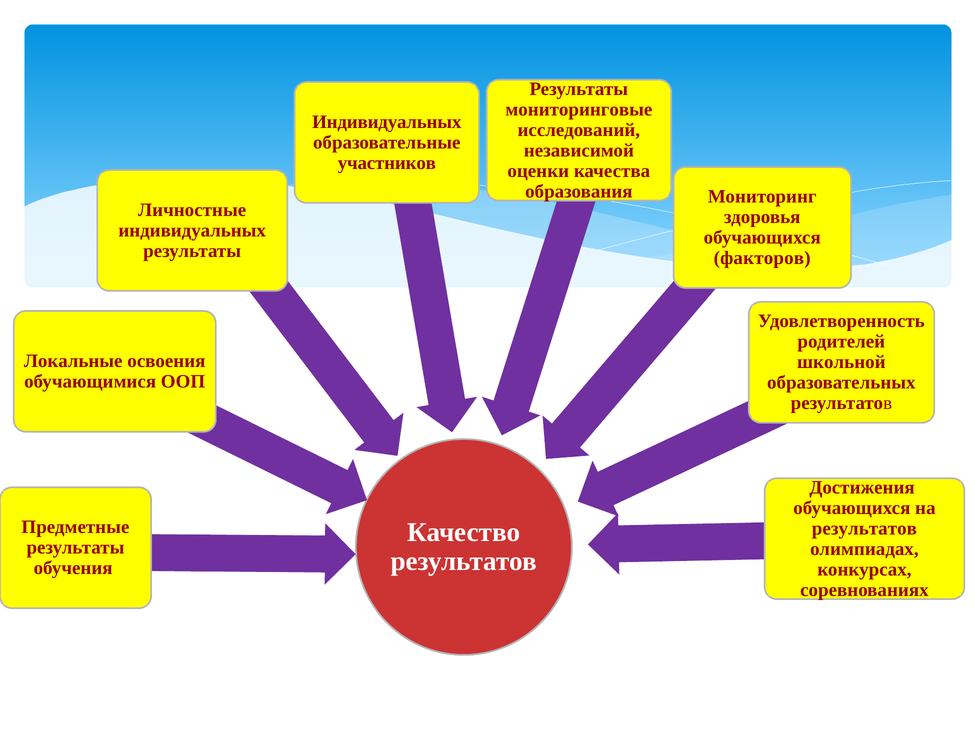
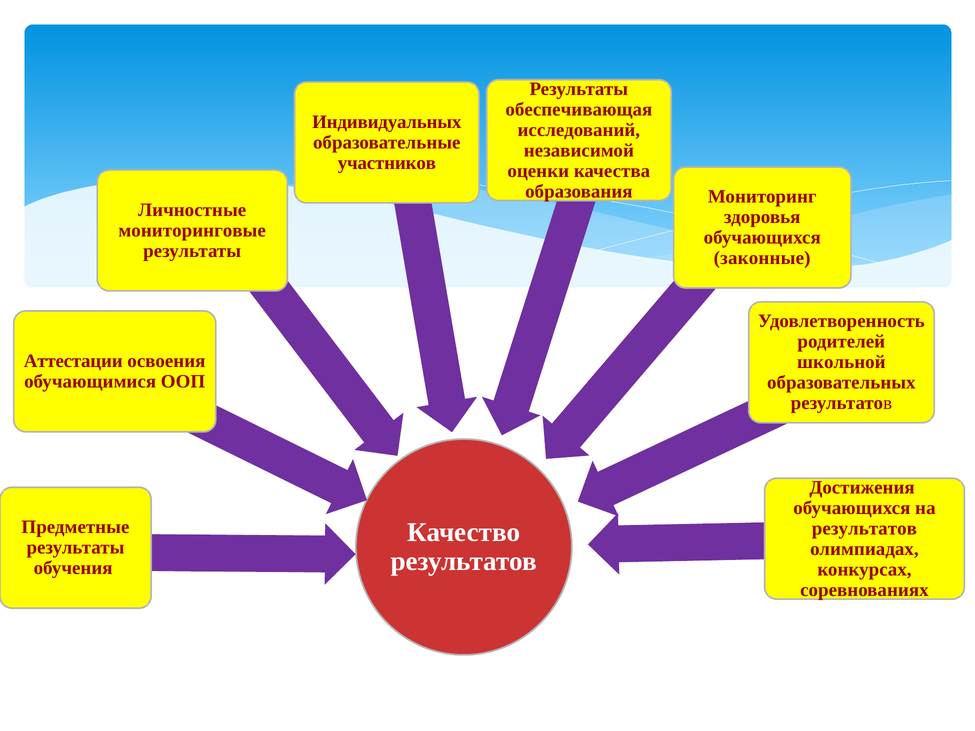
мониторинговые: мониторинговые -> обеспечивающая (579, 109)
индивидуальных: индивидуальных -> мониторинговые (192, 230)
факторов: факторов -> законные (762, 258)
Локальные: Локальные -> Аттестации (73, 361)
